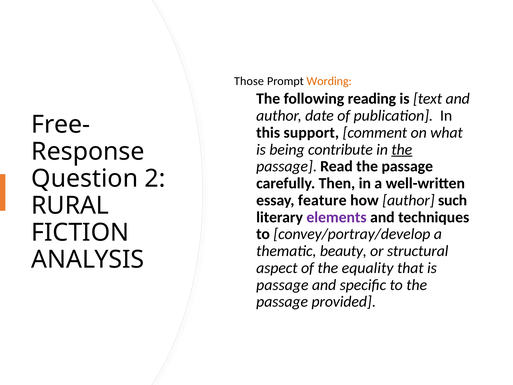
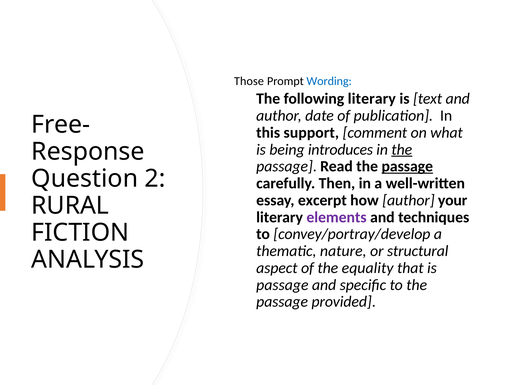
Wording colour: orange -> blue (329, 81)
following reading: reading -> literary (372, 99)
contribute: contribute -> introduces (340, 149)
passage underline: none -> present (407, 166)
feature: feature -> excerpt (322, 200)
such: such -> your (453, 200)
beauty: beauty -> nature (343, 251)
